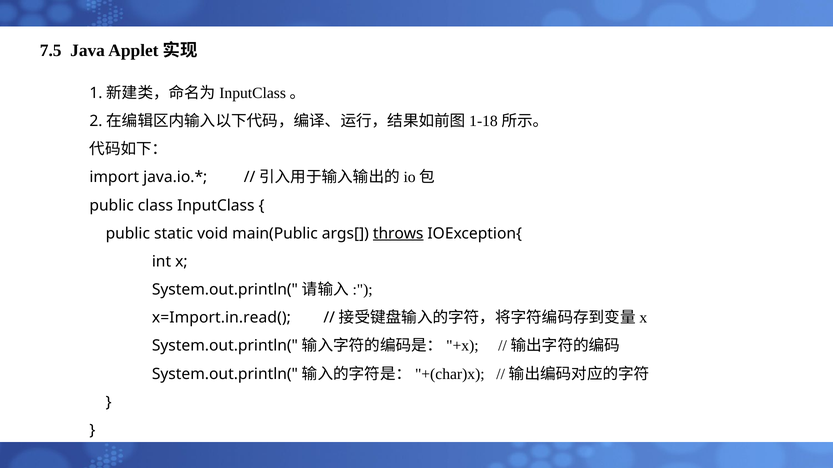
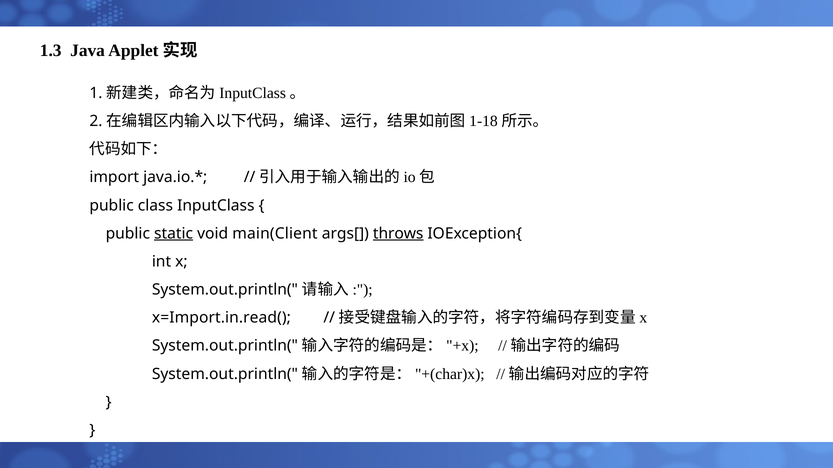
7.5: 7.5 -> 1.3 (51, 51)
static underline: none -> present (174, 234)
main(Public: main(Public -> main(Client (275, 234)
